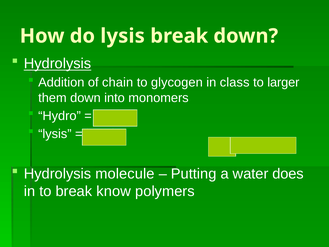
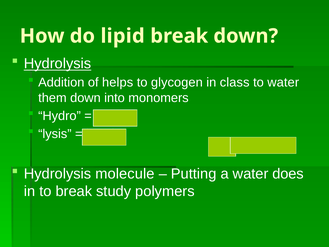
do lysis: lysis -> lipid (123, 36)
chain: chain -> helps (118, 82)
to larger: larger -> water (283, 82)
know: know -> study (114, 191)
